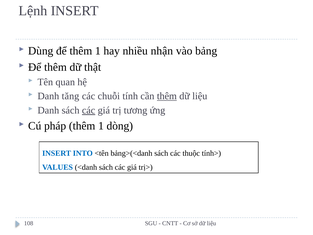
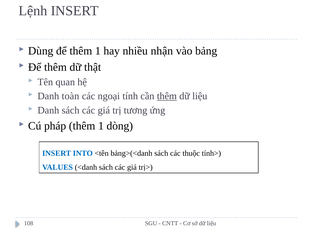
tăng: tăng -> toàn (70, 96)
chuỗi: chuỗi -> ngoại (109, 96)
các underline: present -> none (89, 110)
